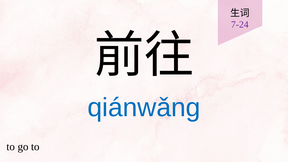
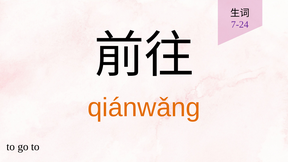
qiánwǎng colour: blue -> orange (144, 108)
